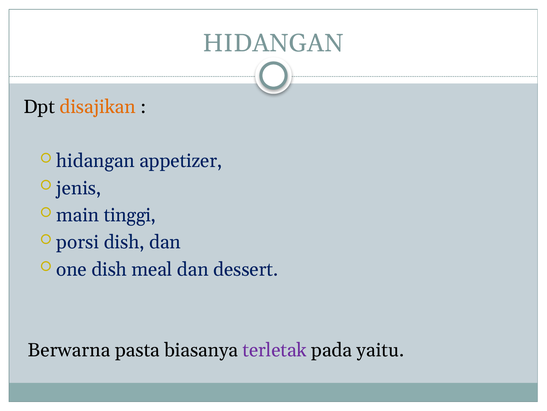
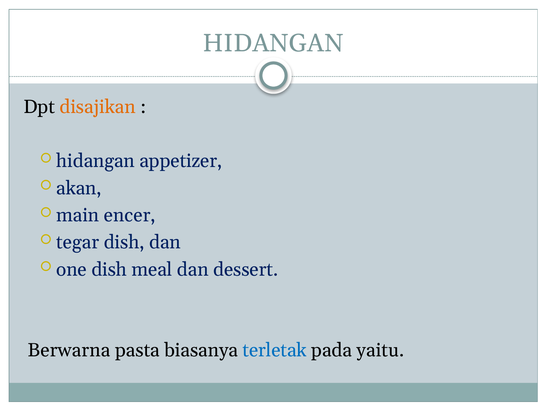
jenis: jenis -> akan (79, 188)
tinggi: tinggi -> encer (130, 215)
porsi: porsi -> tegar (78, 242)
terletak colour: purple -> blue (275, 350)
